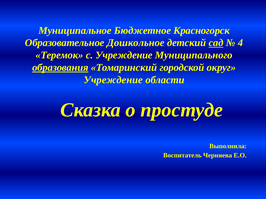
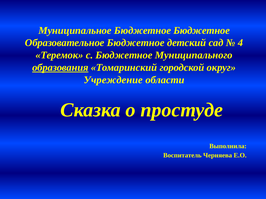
Бюджетное Красногорск: Красногорск -> Бюджетное (202, 30)
Образовательное Дошкольное: Дошкольное -> Бюджетное (136, 43)
сад underline: present -> none (216, 43)
с Учреждение: Учреждение -> Бюджетное (124, 55)
